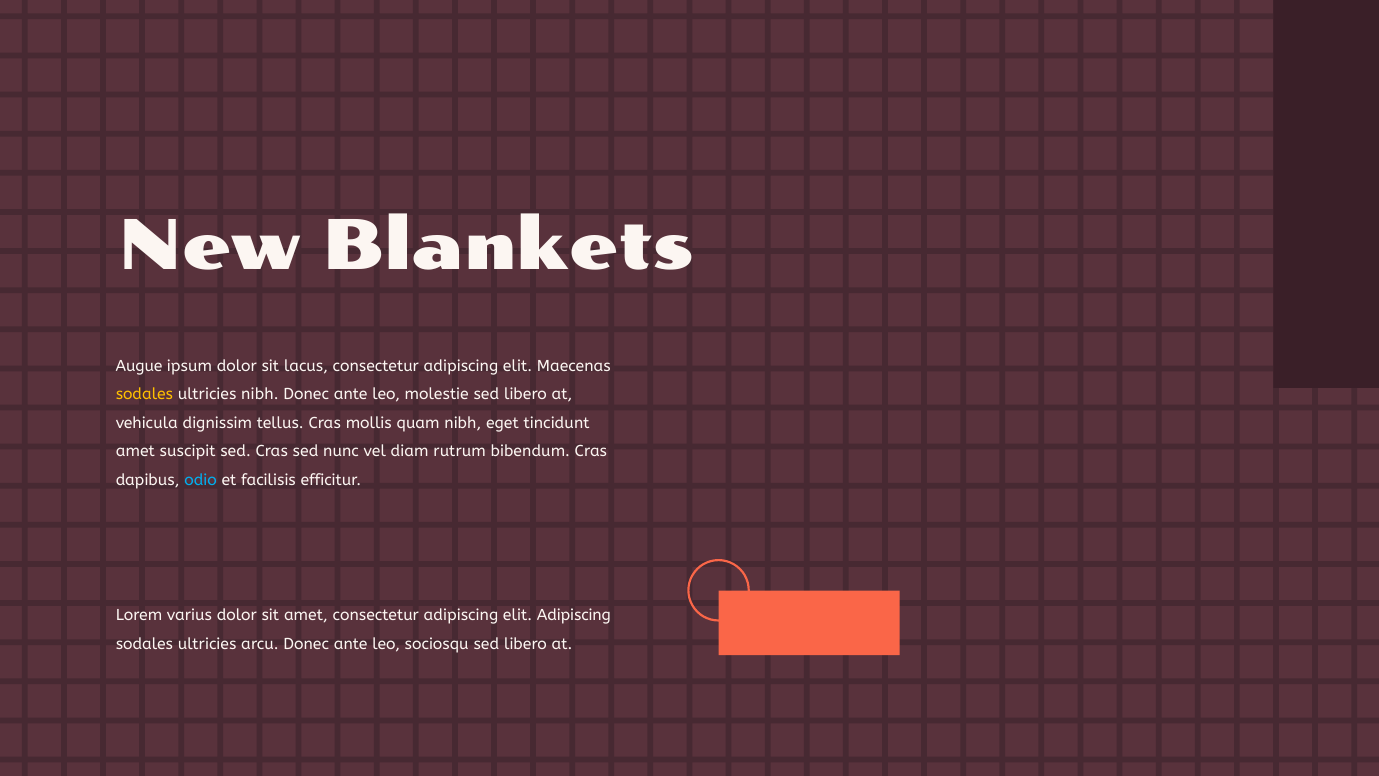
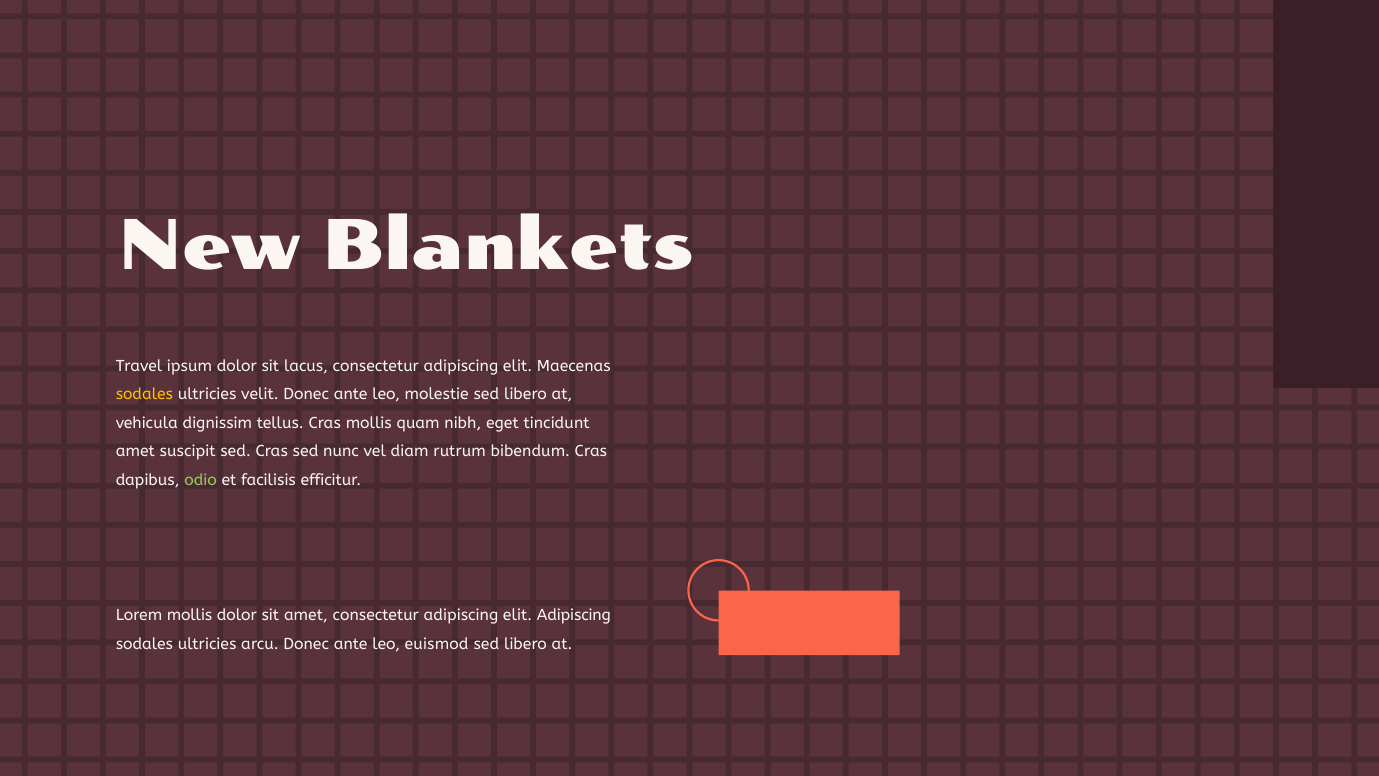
Augue: Augue -> Travel (139, 366)
ultricies nibh: nibh -> velit (260, 395)
odio colour: light blue -> light green (201, 480)
Lorem varius: varius -> mollis (189, 615)
sociosqu: sociosqu -> euismod (437, 644)
